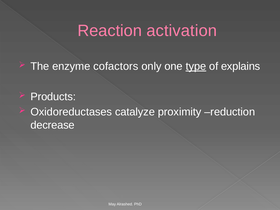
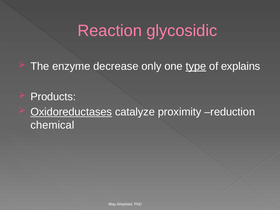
activation: activation -> glycosidic (182, 31)
cofactors: cofactors -> decrease (116, 66)
Oxidoreductases underline: none -> present (71, 112)
decrease: decrease -> chemical (52, 125)
